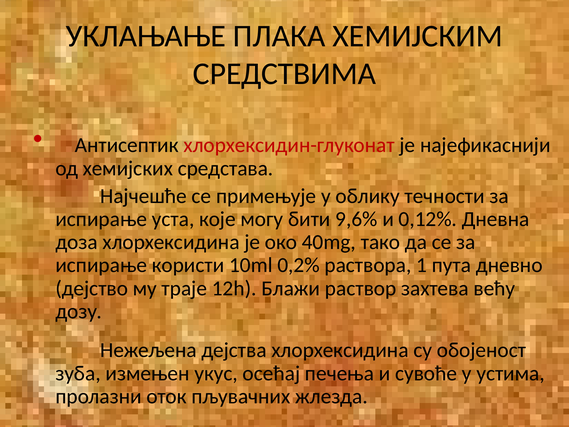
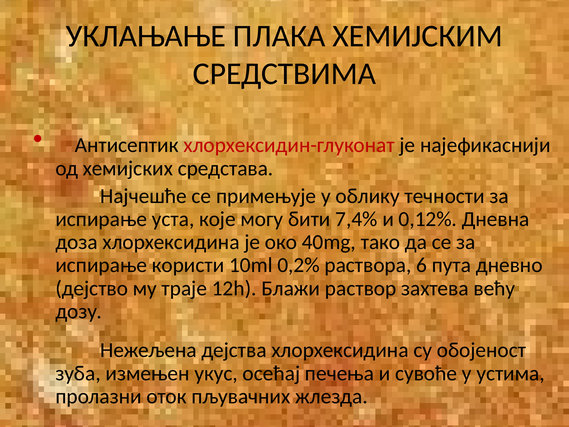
9,6%: 9,6% -> 7,4% (356, 219)
1: 1 -> 6 (422, 265)
